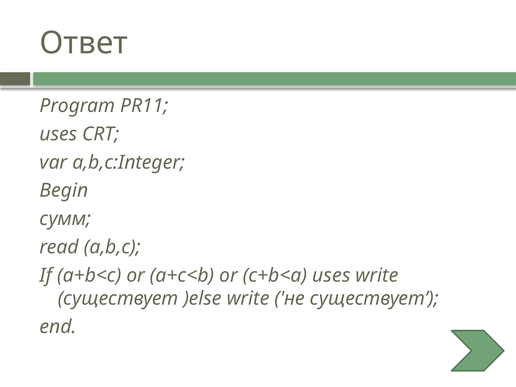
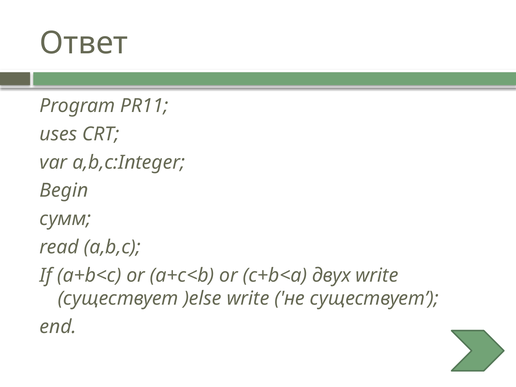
c+b<a uses: uses -> двух (331, 275)
